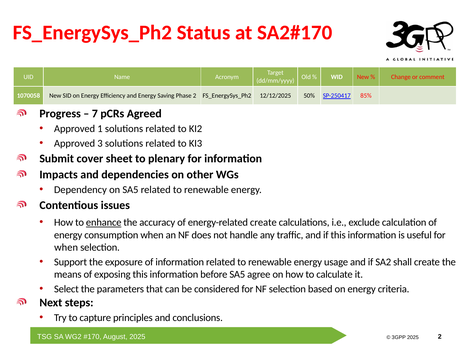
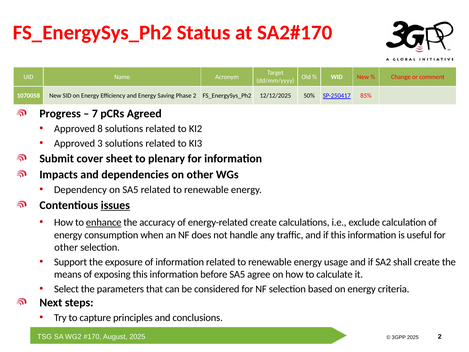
1: 1 -> 8 (100, 129)
issues underline: none -> present (115, 205)
when: when -> other (66, 247)
